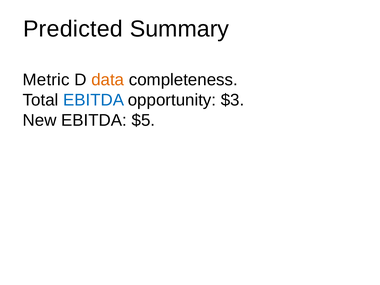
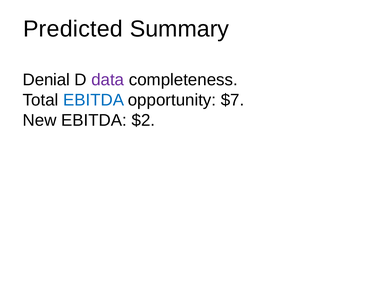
Metric: Metric -> Denial (46, 80)
data colour: orange -> purple (108, 80)
$3: $3 -> $7 (233, 100)
$5: $5 -> $2 (143, 120)
